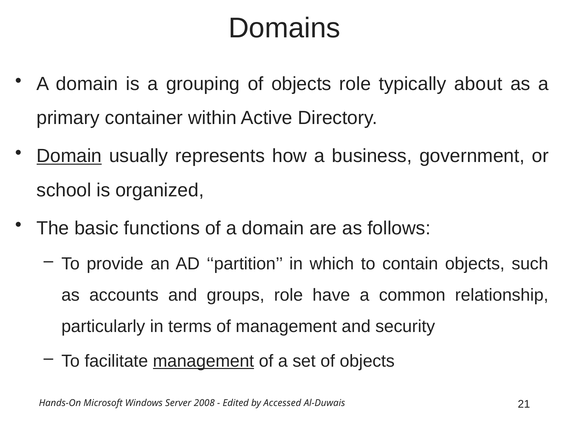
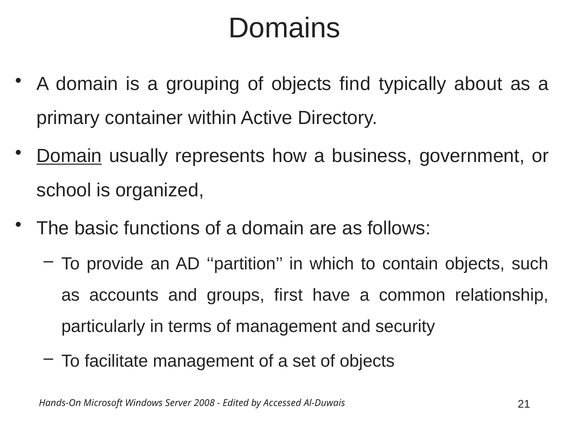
objects role: role -> find (355, 84)
groups role: role -> first (288, 295)
management underline: present -> none (203, 361)
